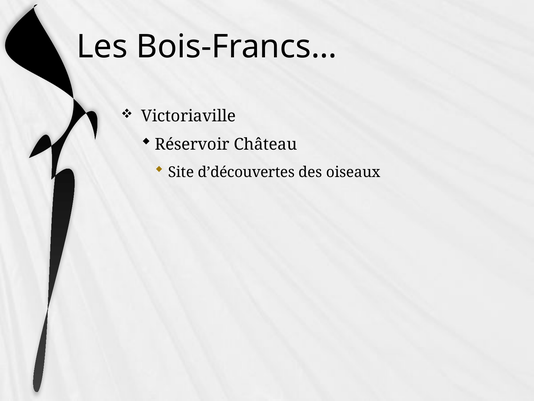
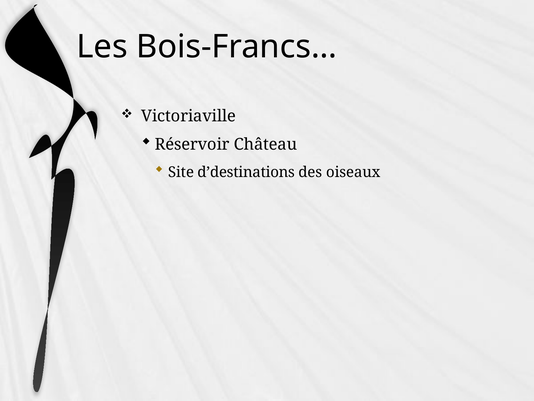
d’découvertes: d’découvertes -> d’destinations (246, 172)
